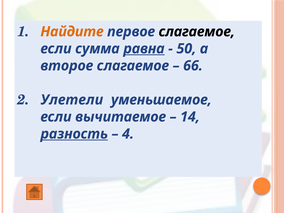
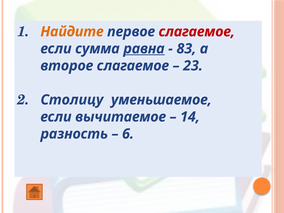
слагаемое colour: black -> red (197, 32)
50: 50 -> 83 (186, 49)
66: 66 -> 23 (193, 66)
Улетели: Улетели -> Столицу (72, 100)
разность underline: present -> none (74, 134)
4: 4 -> 6 (128, 134)
